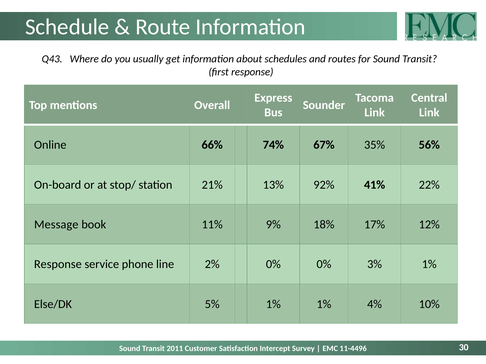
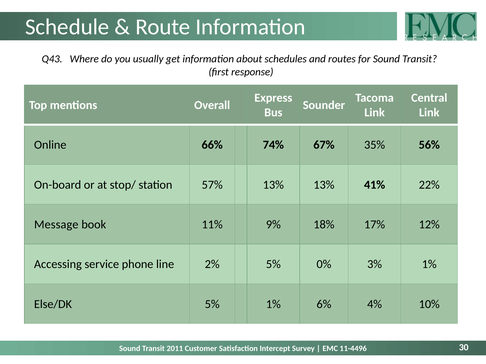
21%: 21% -> 57% (212, 185)
13% 92%: 92% -> 13% (324, 185)
Response: Response -> Accessing (58, 265)
2% 0%: 0% -> 5% (273, 265)
1% 1%: 1% -> 6% (324, 304)
